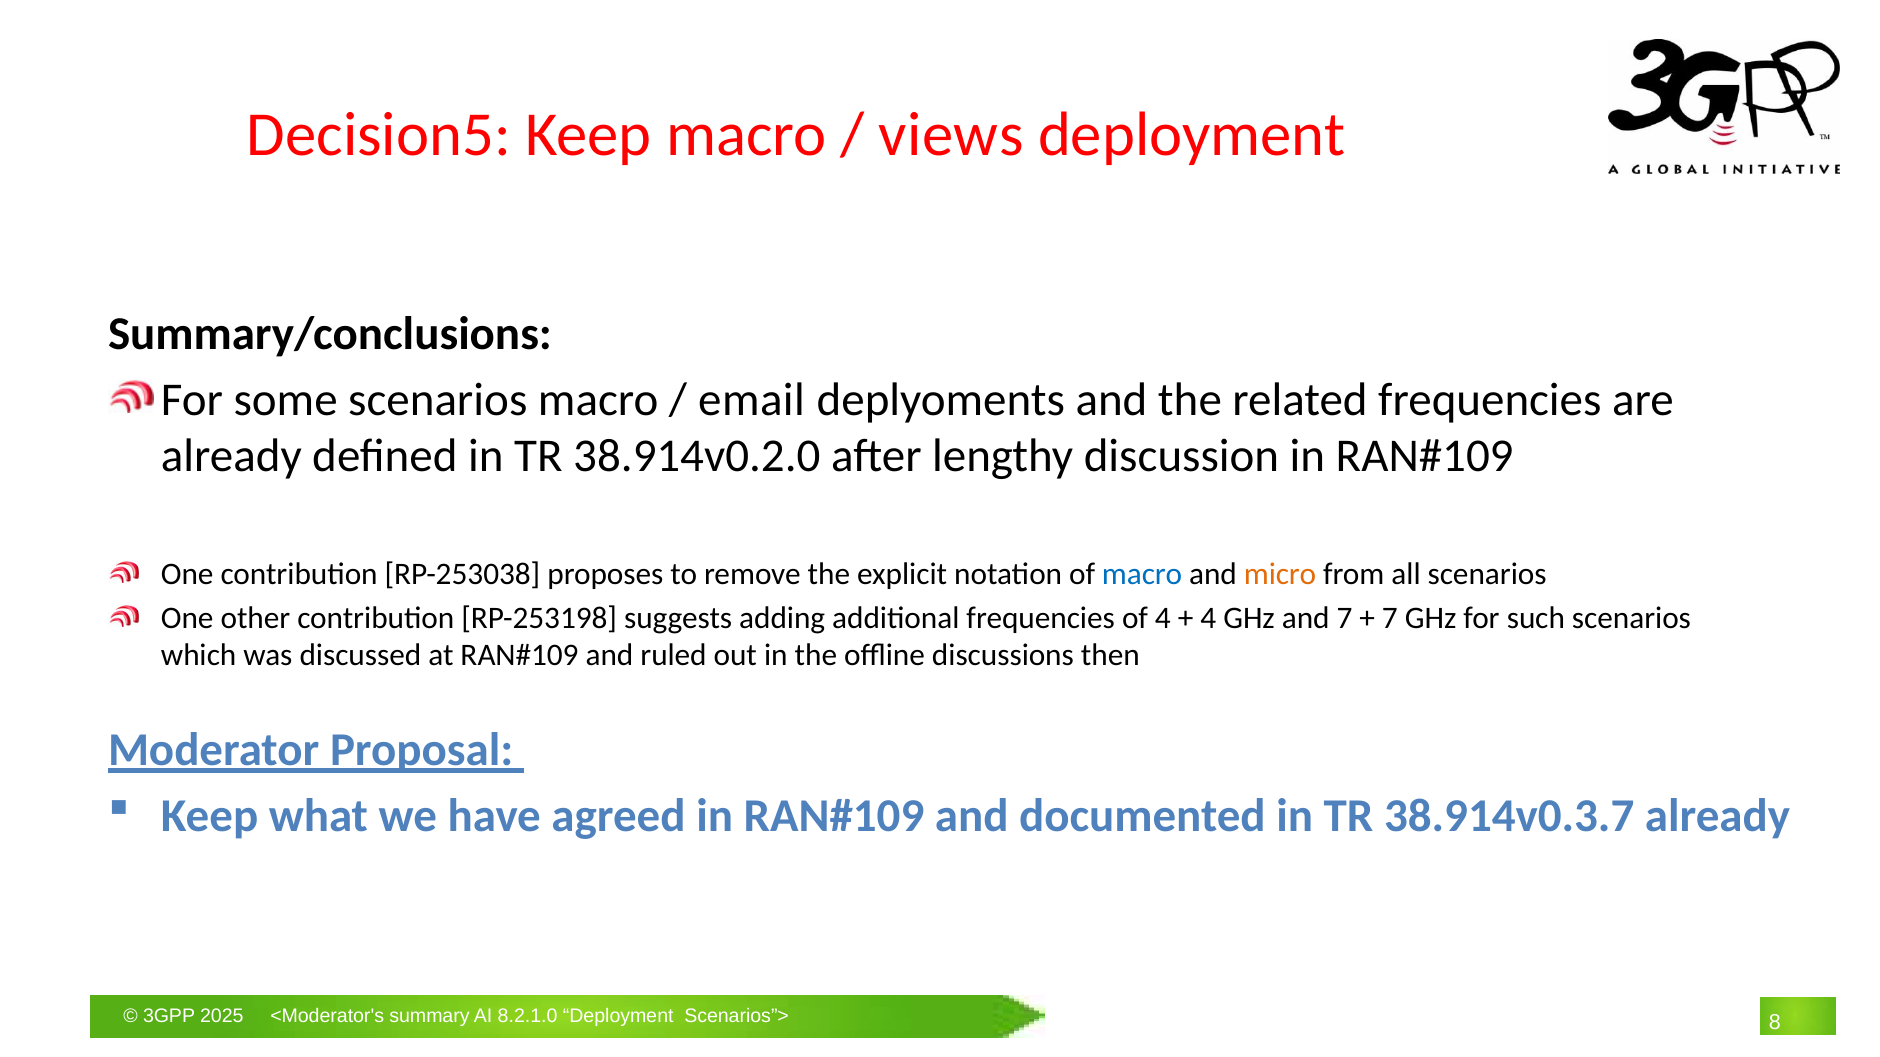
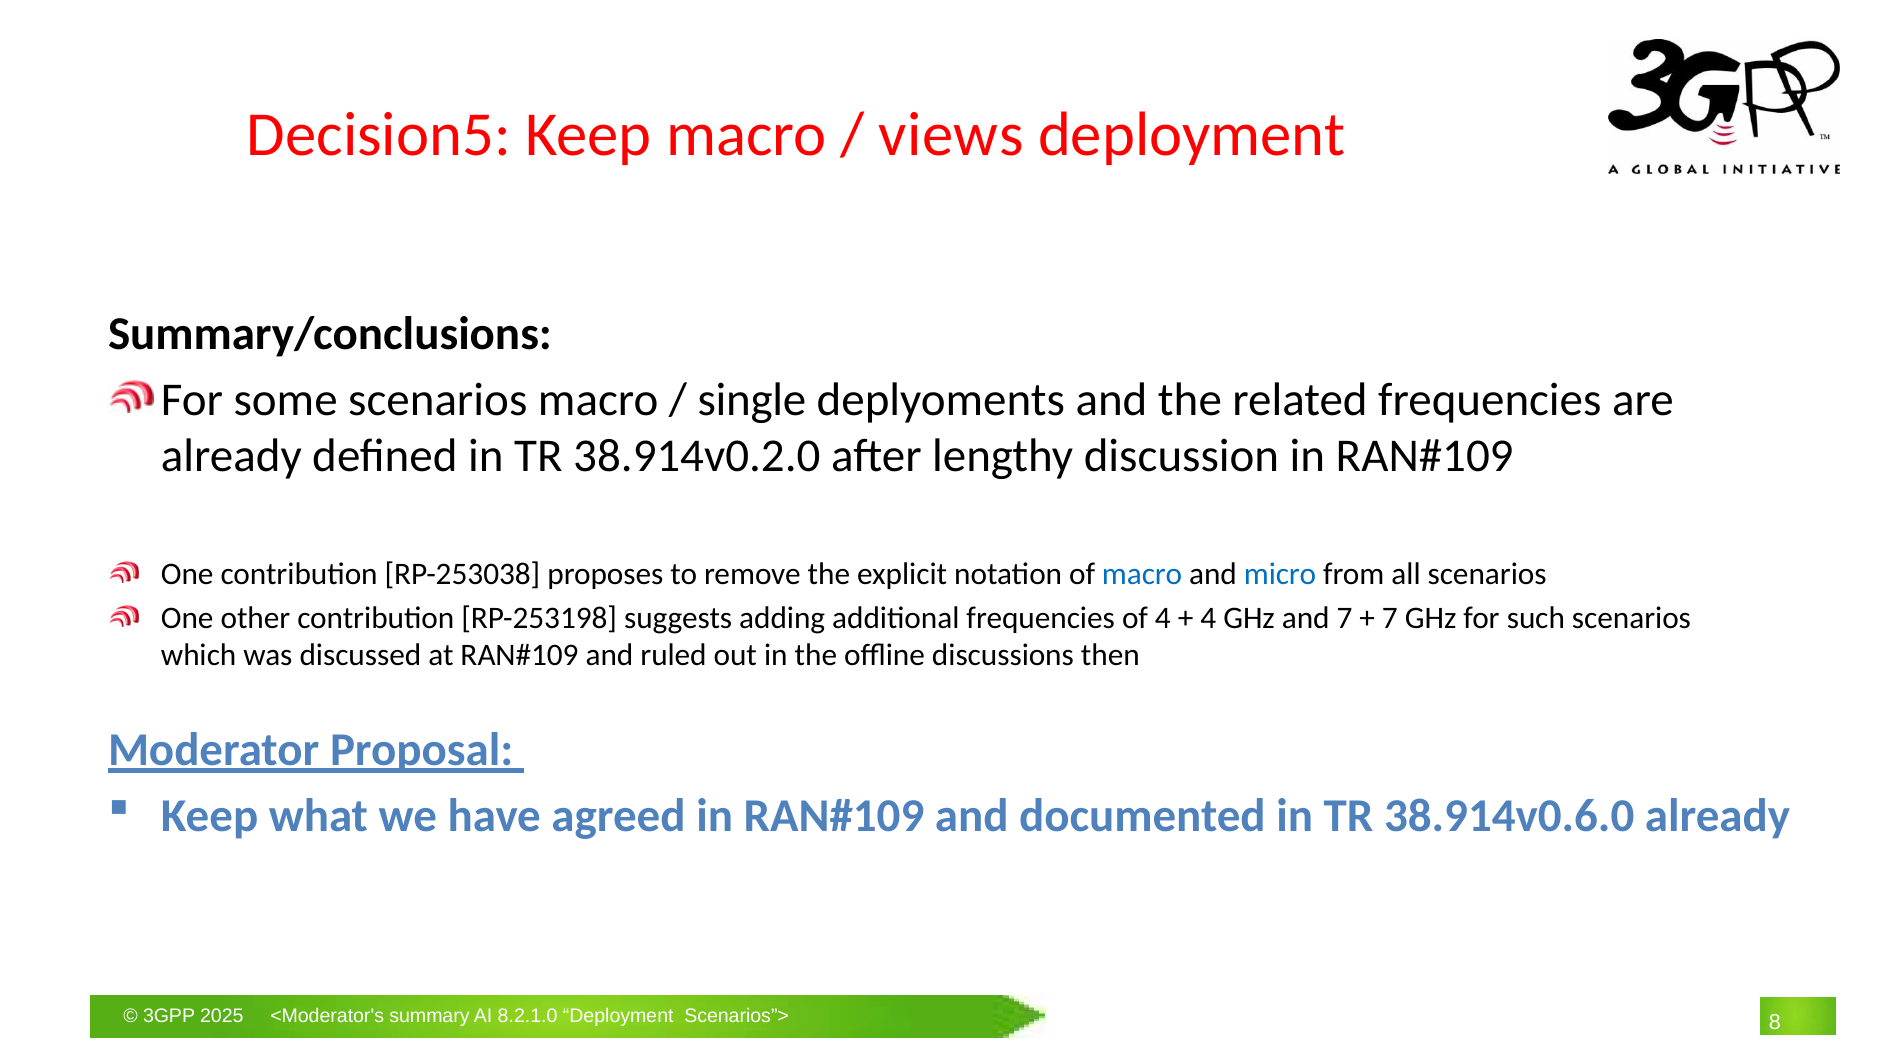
email: email -> single (752, 400)
micro colour: orange -> blue (1280, 574)
38.914v0.3.7: 38.914v0.3.7 -> 38.914v0.6.0 (1509, 817)
